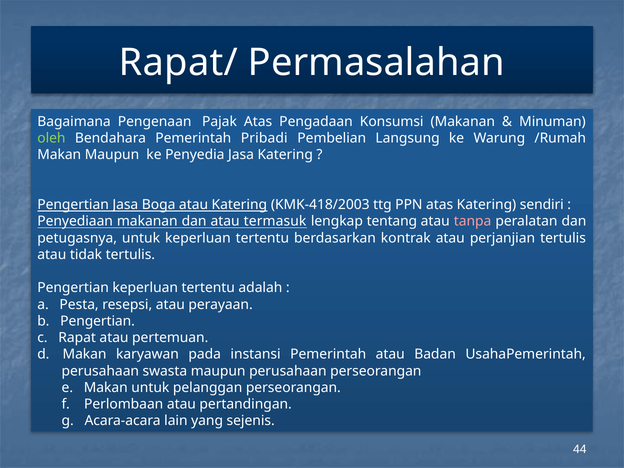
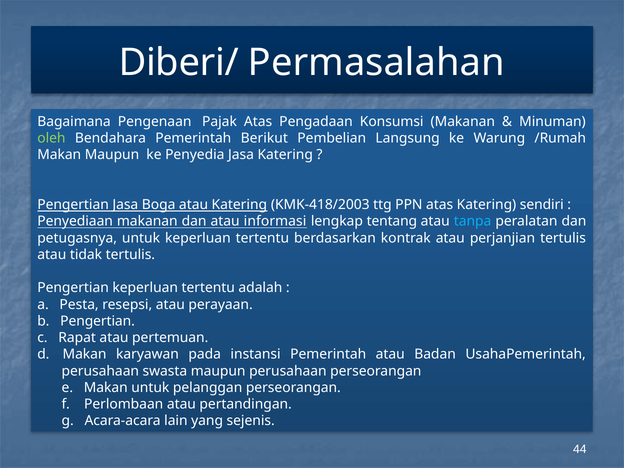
Rapat/: Rapat/ -> Diberi/ (179, 62)
Pribadi: Pribadi -> Berikut (264, 138)
termasuk: termasuk -> informasi (275, 221)
tanpa colour: pink -> light blue (473, 221)
